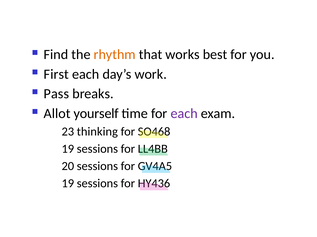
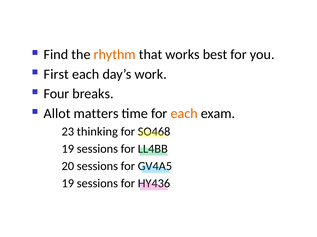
Pass: Pass -> Four (57, 94)
yourself: yourself -> matters (96, 114)
each colour: purple -> orange (184, 114)
